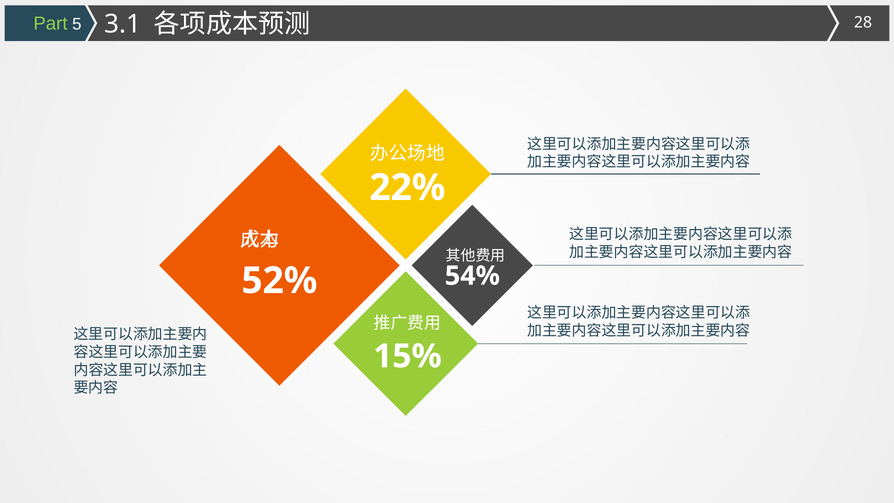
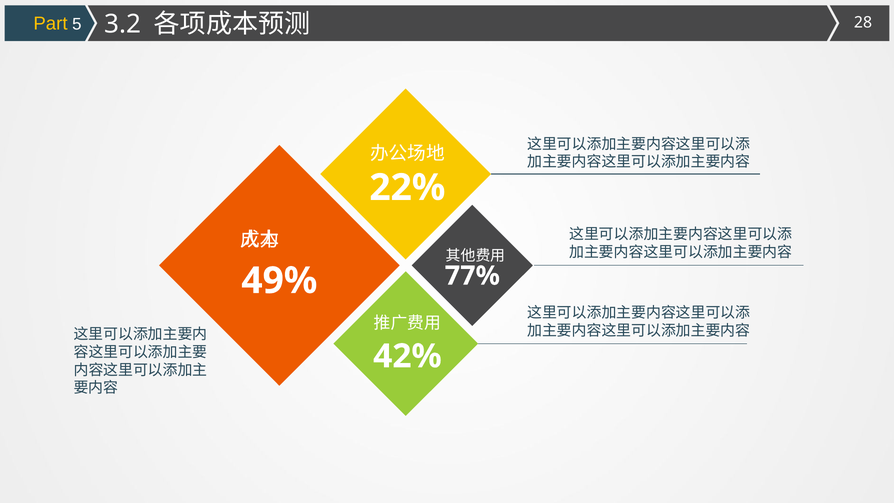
Part colour: light green -> yellow (51, 24)
3.1: 3.1 -> 3.2 (123, 24)
54%: 54% -> 77% (472, 276)
52%: 52% -> 49% (279, 281)
15%: 15% -> 42% (407, 356)
